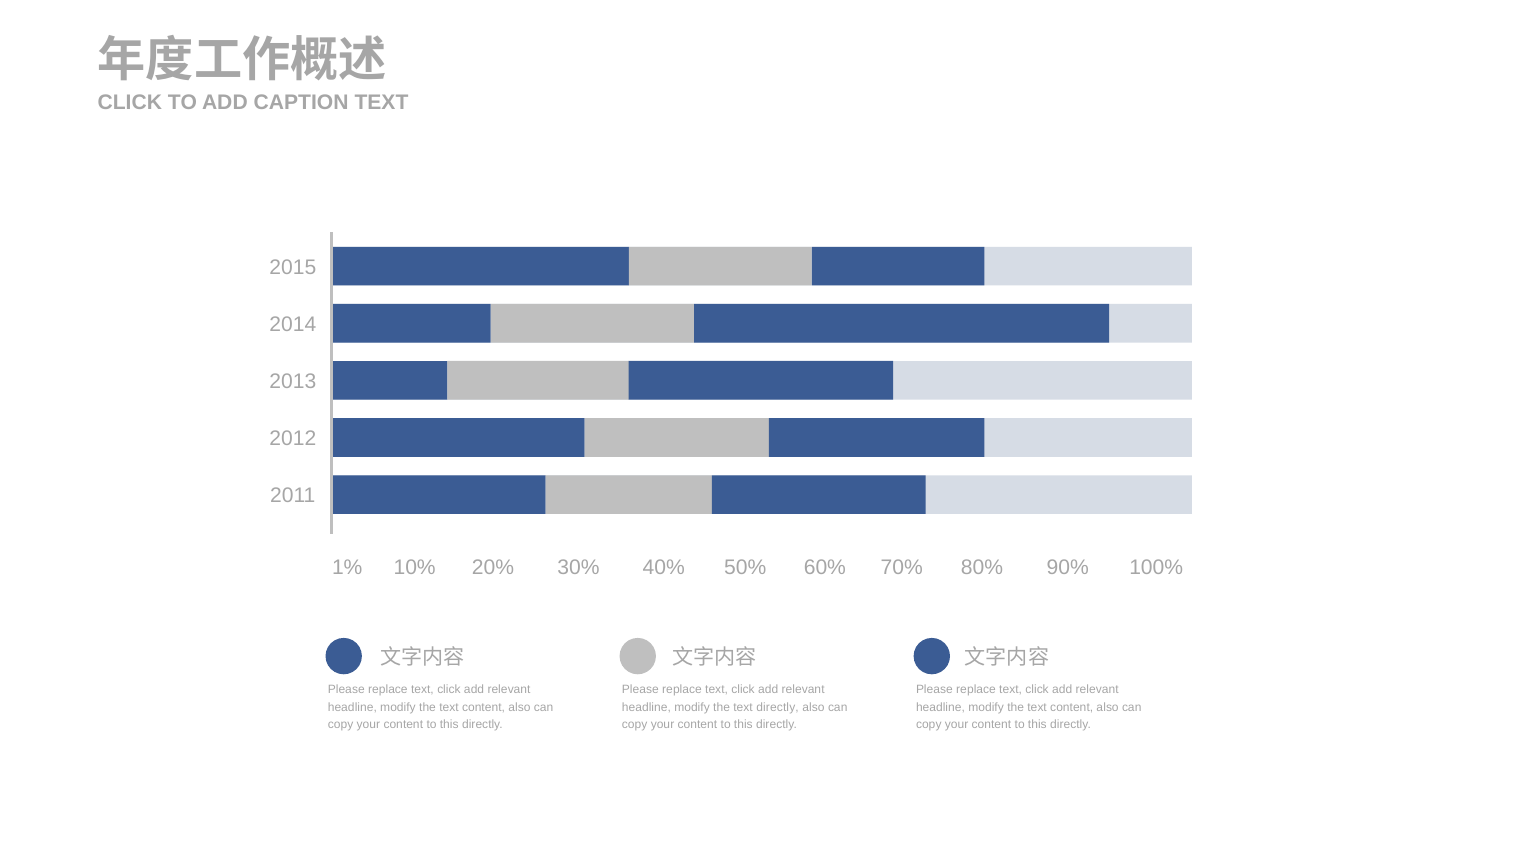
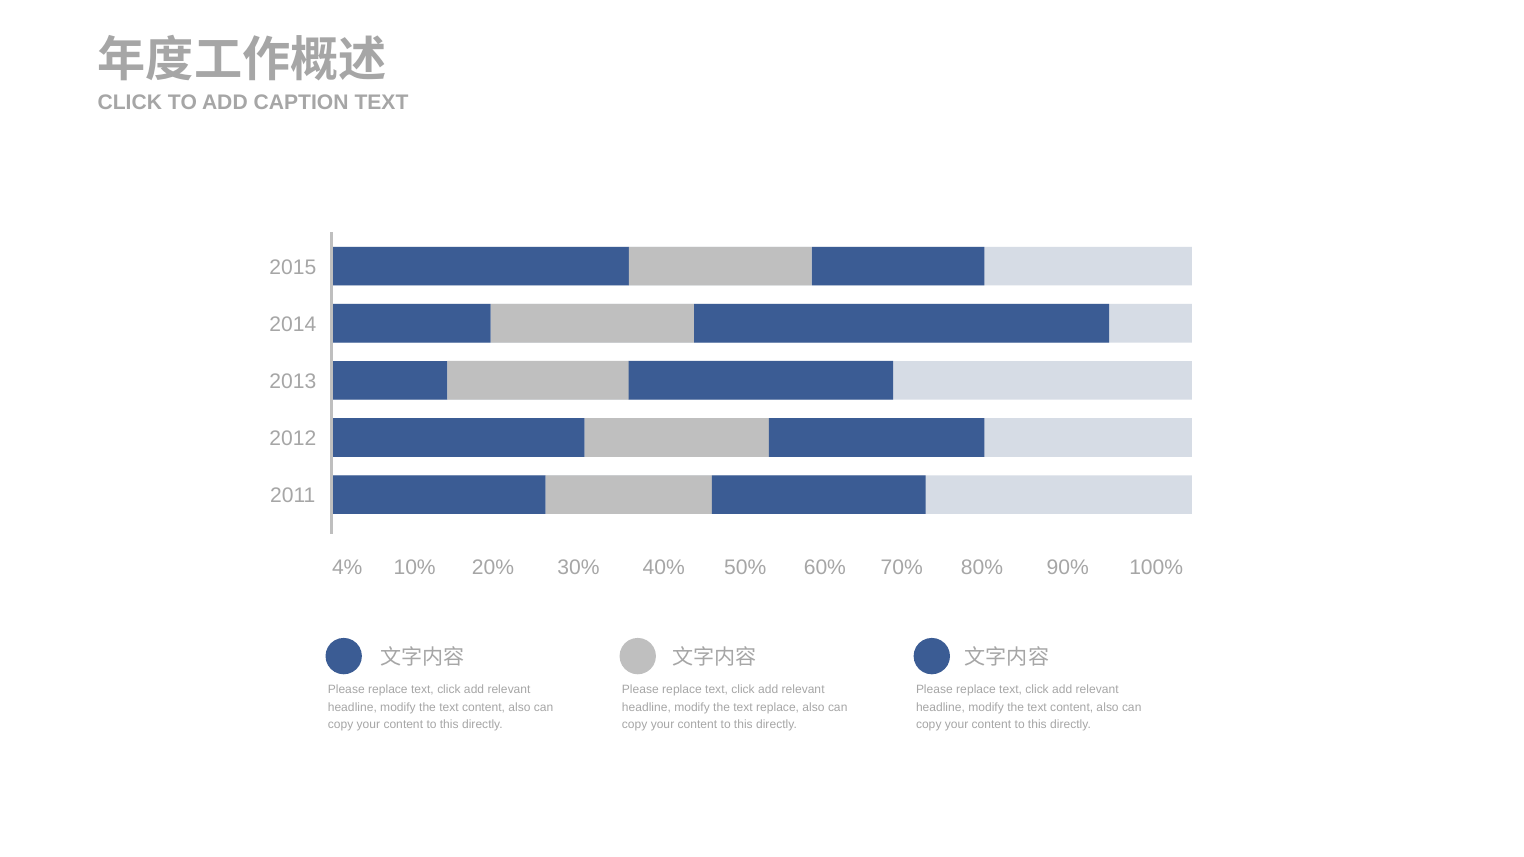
1%: 1% -> 4% (347, 568)
text directly: directly -> replace (778, 707)
